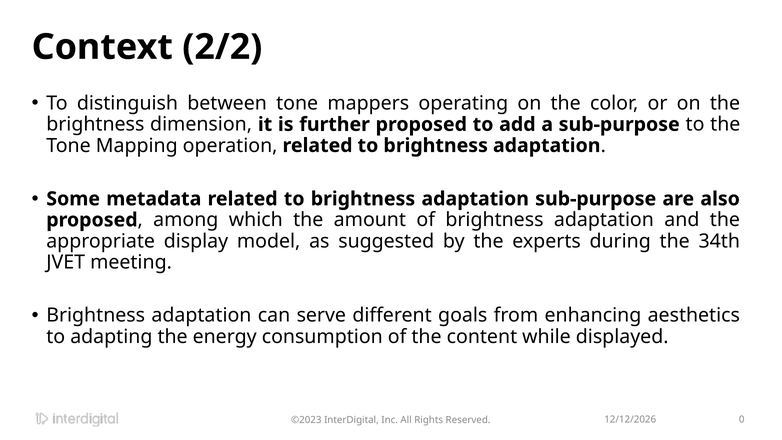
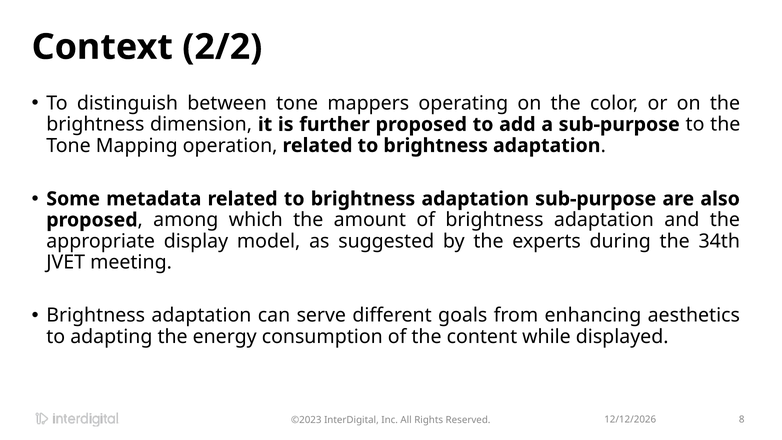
0: 0 -> 8 (742, 419)
